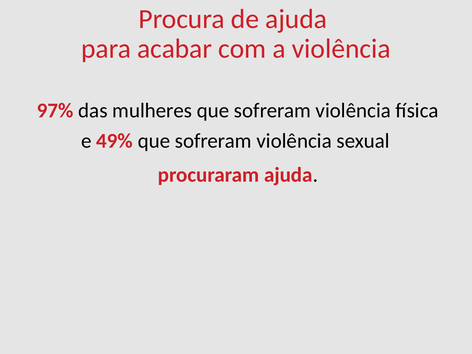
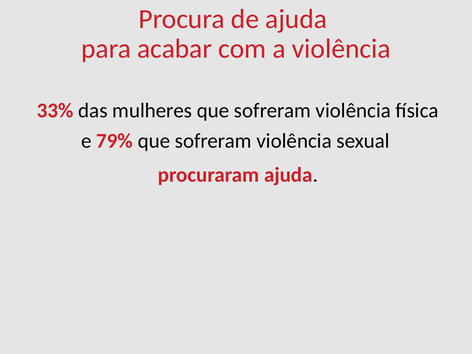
97%: 97% -> 33% (55, 111)
49%: 49% -> 79% (115, 141)
